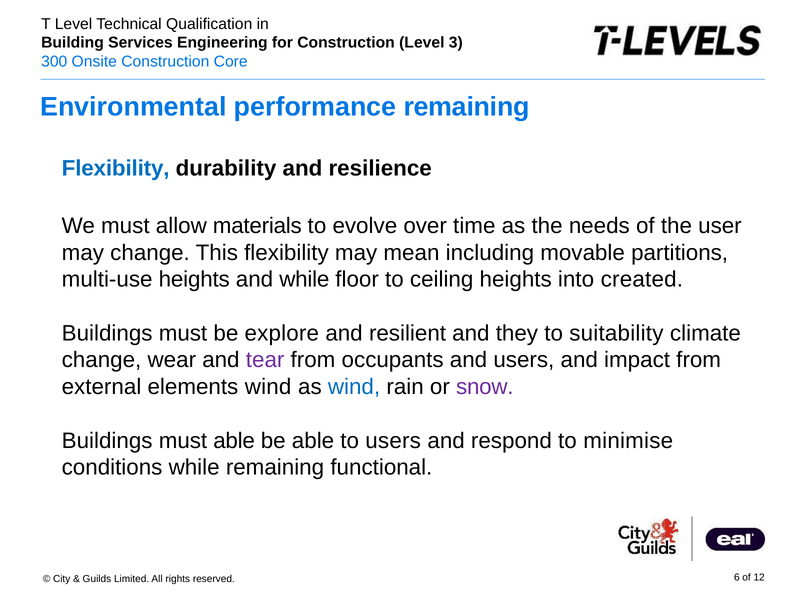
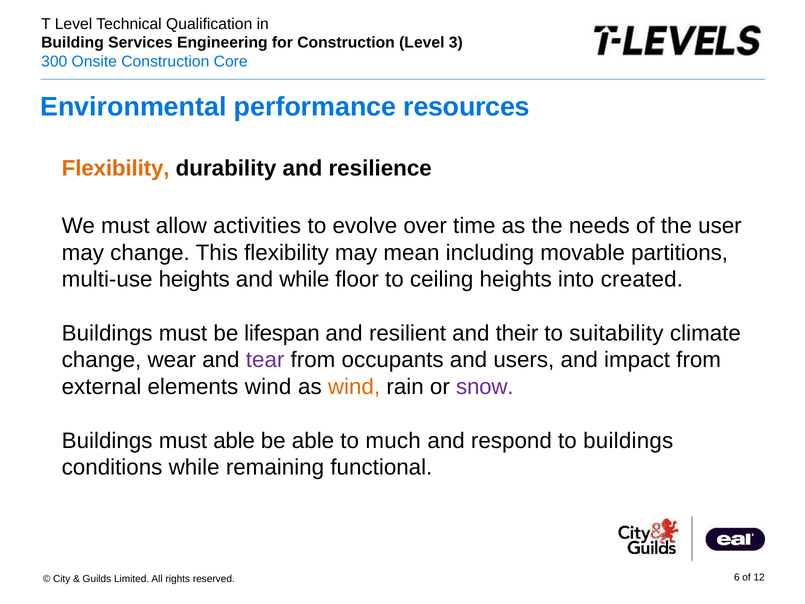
performance remaining: remaining -> resources (467, 107)
Flexibility colour: blue -> orange (116, 168)
materials: materials -> activities (257, 226)
explore: explore -> lifespan (282, 333)
they: they -> their (517, 333)
wind colour: blue -> orange (354, 387)
to users: users -> much (393, 440)
to minimise: minimise -> buildings (628, 440)
